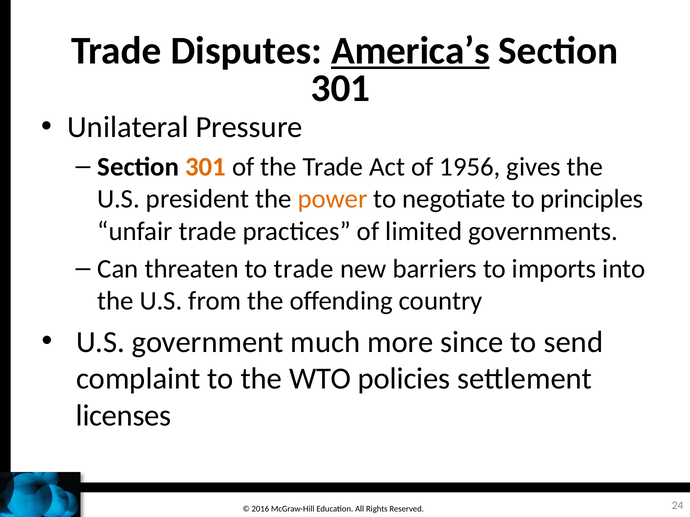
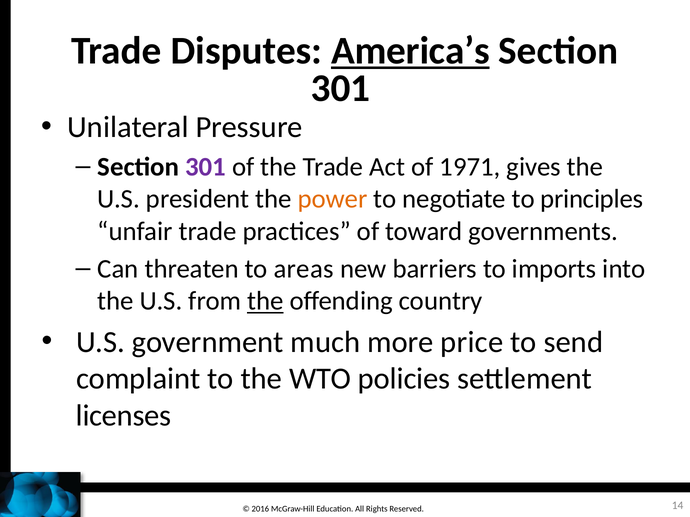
301 colour: orange -> purple (206, 167)
1956: 1956 -> 1971 (470, 167)
limited: limited -> toward (424, 232)
to trade: trade -> areas (304, 269)
the underline: none -> present (265, 301)
since: since -> price (472, 342)
24: 24 -> 14 (678, 506)
